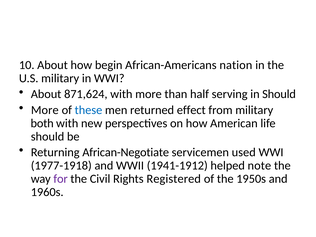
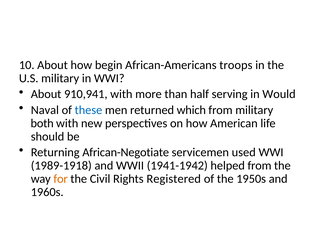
nation: nation -> troops (236, 65)
871,624: 871,624 -> 910,941 (86, 94)
in Should: Should -> Would (279, 94)
More: More -> Naval (45, 110)
effect: effect -> which (191, 110)
1977-1918: 1977-1918 -> 1989-1918 (61, 166)
1941-1912: 1941-1912 -> 1941-1942 (177, 166)
helped note: note -> from (259, 166)
for colour: purple -> orange (61, 179)
